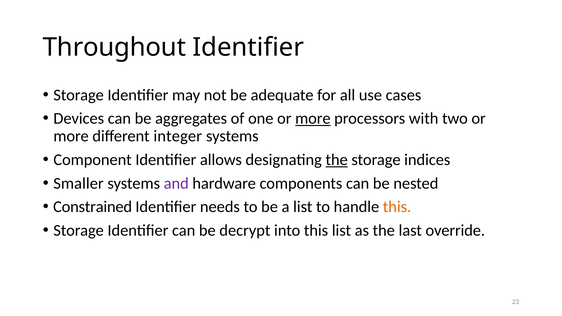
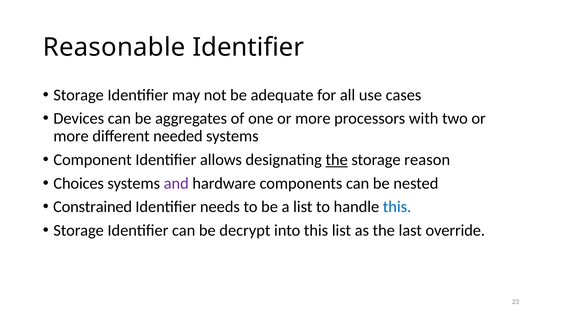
Throughout: Throughout -> Reasonable (114, 47)
more underline: present -> none (313, 119)
integer: integer -> needed (178, 136)
indices: indices -> reason (427, 160)
Smaller: Smaller -> Choices (79, 183)
this colour: orange -> blue (397, 207)
